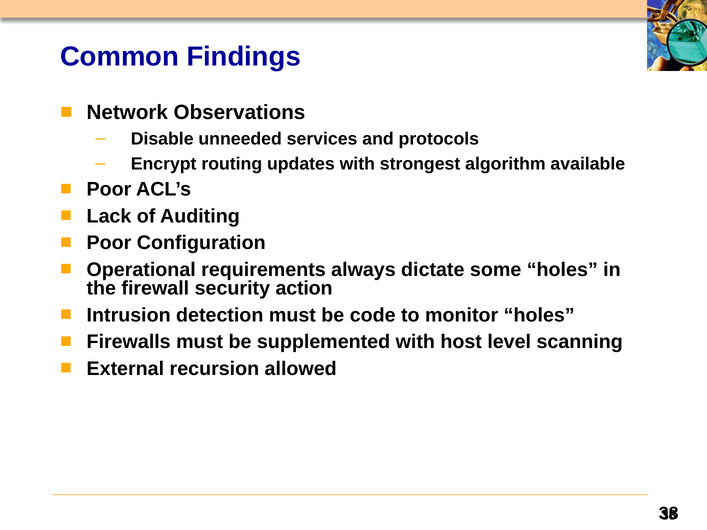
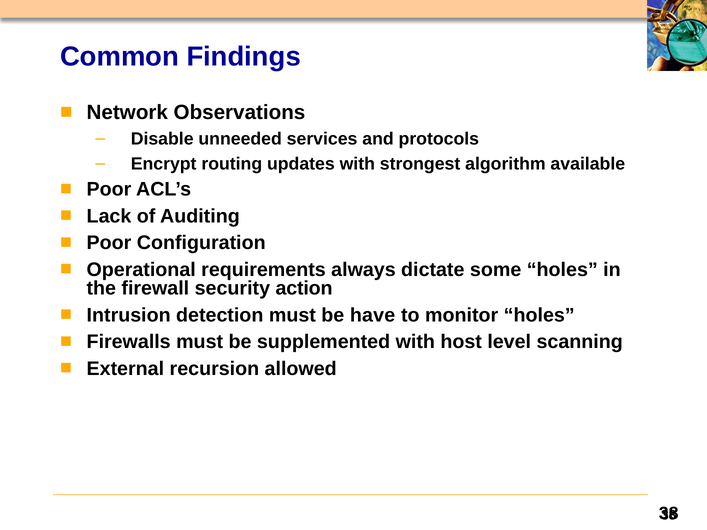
code: code -> have (373, 315)
